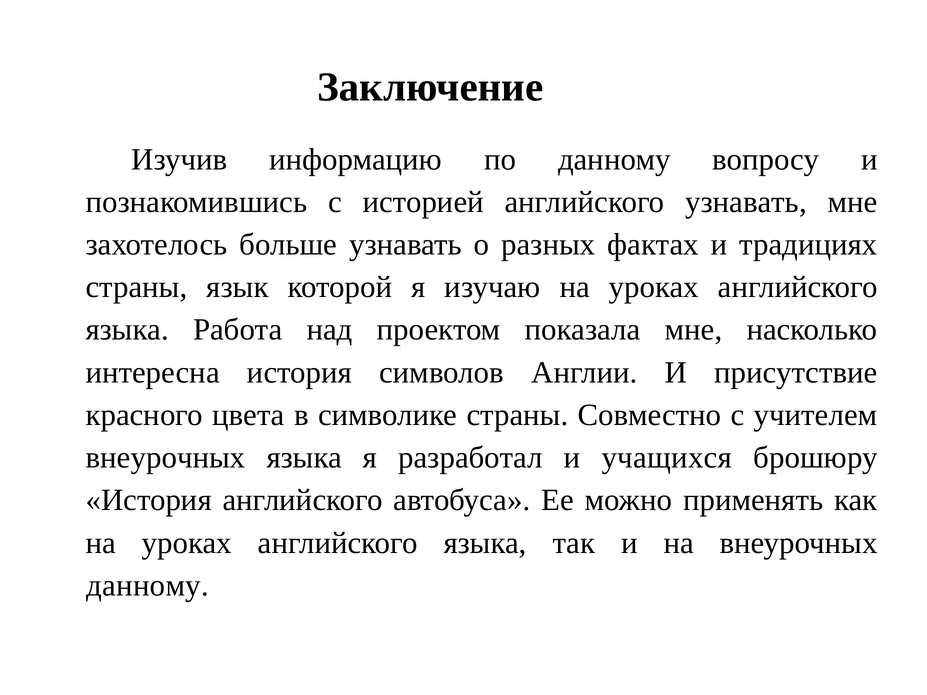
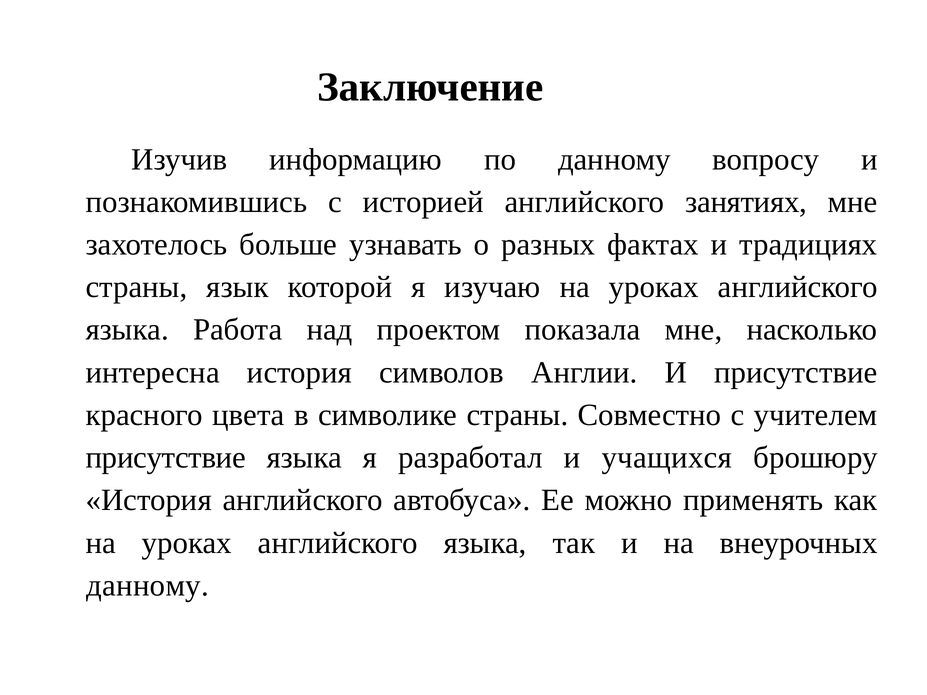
английского узнавать: узнавать -> занятиях (746, 202)
внеурочных: внеурочных -> присутствие (166, 458)
